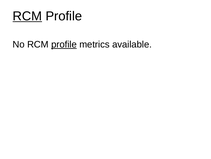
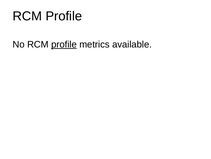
RCM underline: present -> none (27, 16)
